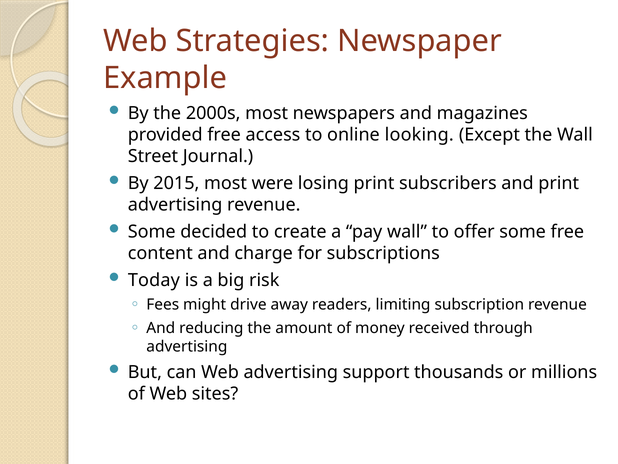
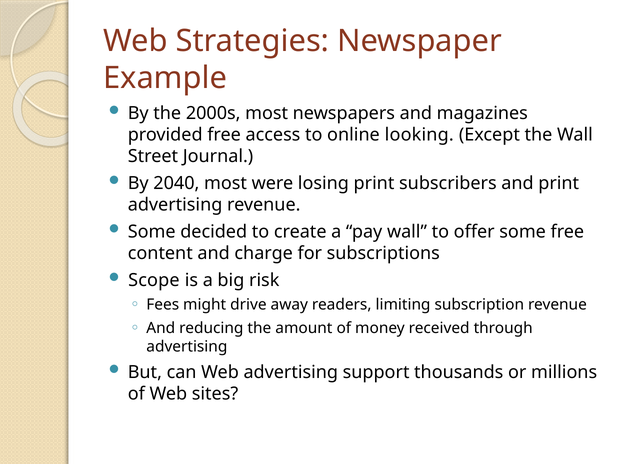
2015: 2015 -> 2040 (176, 183)
Today: Today -> Scope (154, 280)
